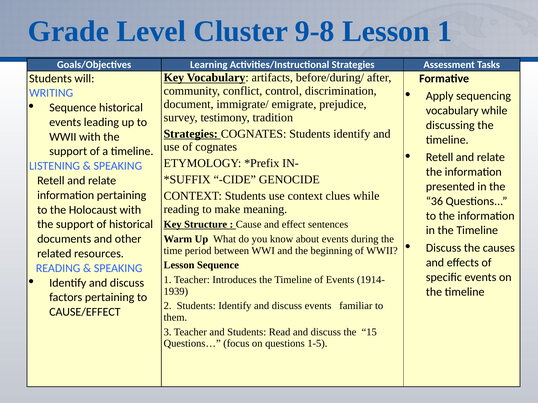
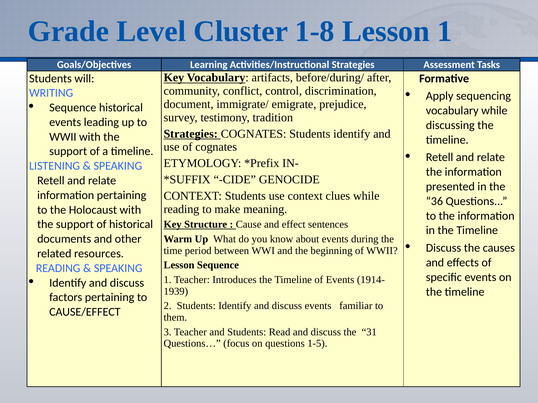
9-8: 9-8 -> 1-8 (315, 31)
15: 15 -> 31 (369, 332)
